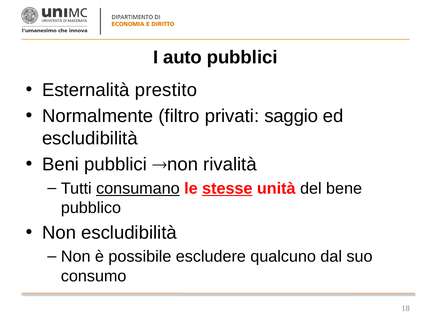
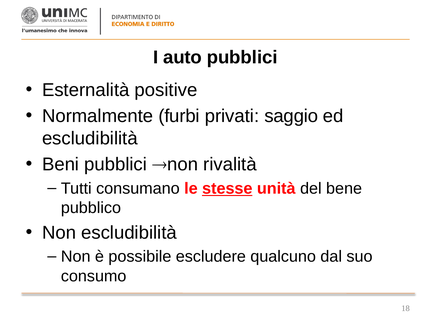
prestito: prestito -> positive (166, 90)
filtro: filtro -> furbi (179, 116)
consumano underline: present -> none (138, 189)
